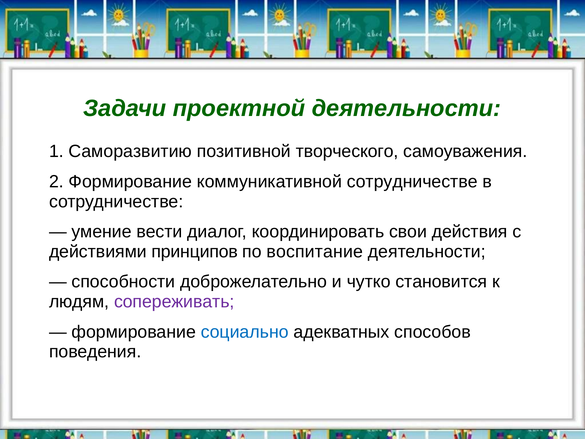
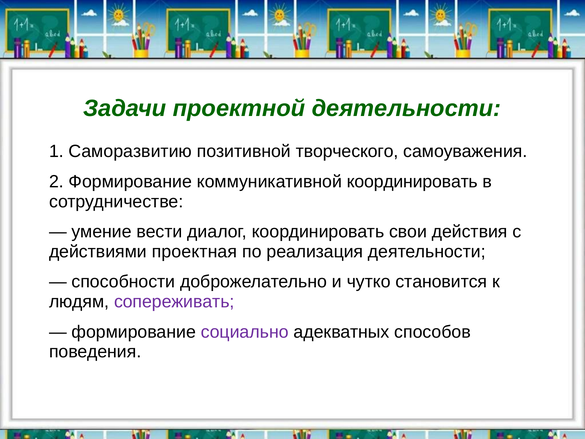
коммуникативной сотрудничестве: сотрудничестве -> координировать (412, 182)
принципов: принципов -> проектная (194, 251)
воспитание: воспитание -> реализация (315, 251)
социально colour: blue -> purple (245, 332)
